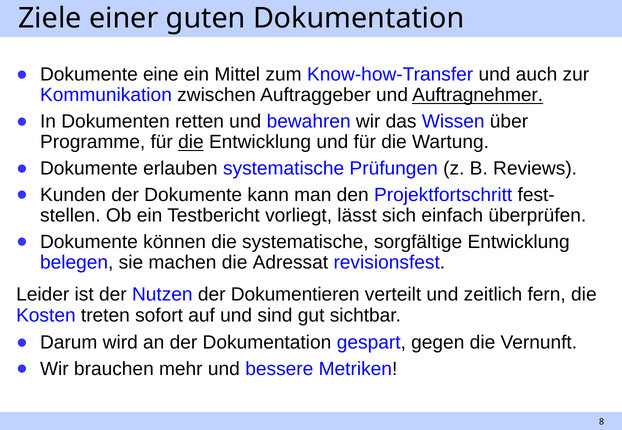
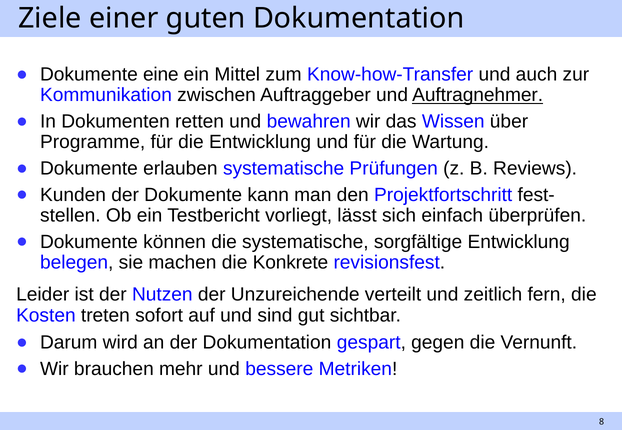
die underline: present -> none (191, 142)
Adressat: Adressat -> Konkrete (290, 263)
Dokumentieren: Dokumentieren -> Unzureichende (295, 295)
